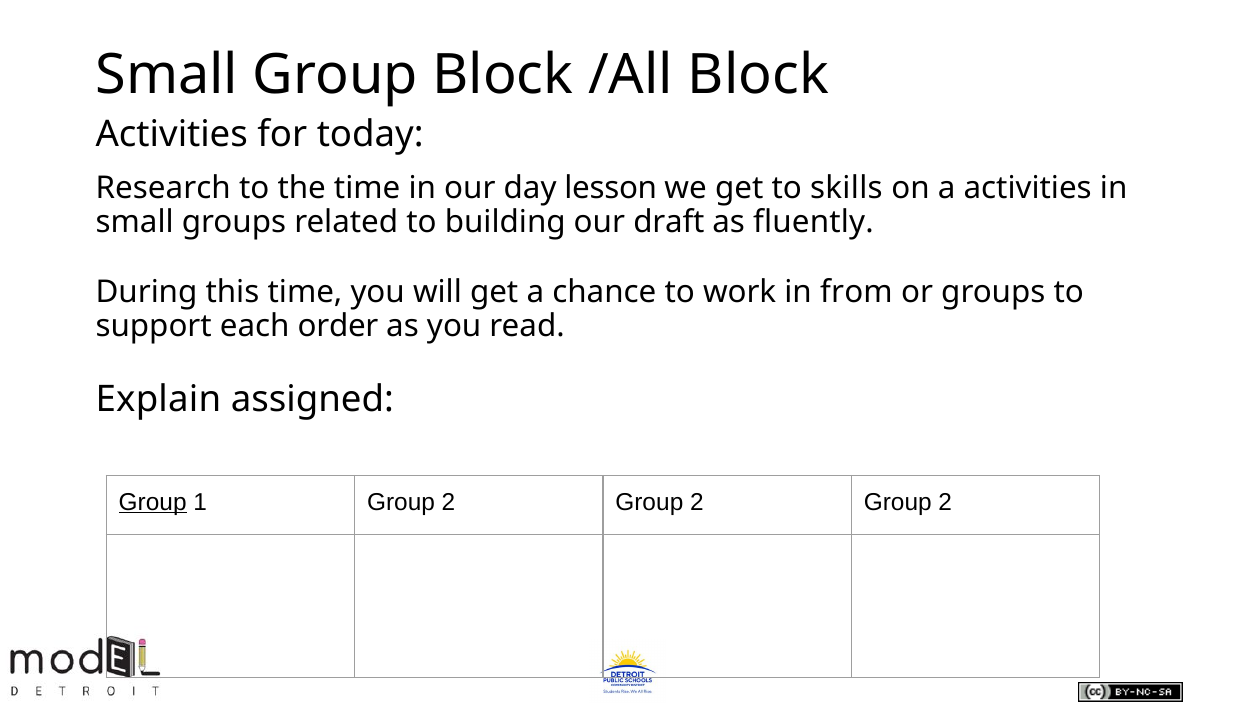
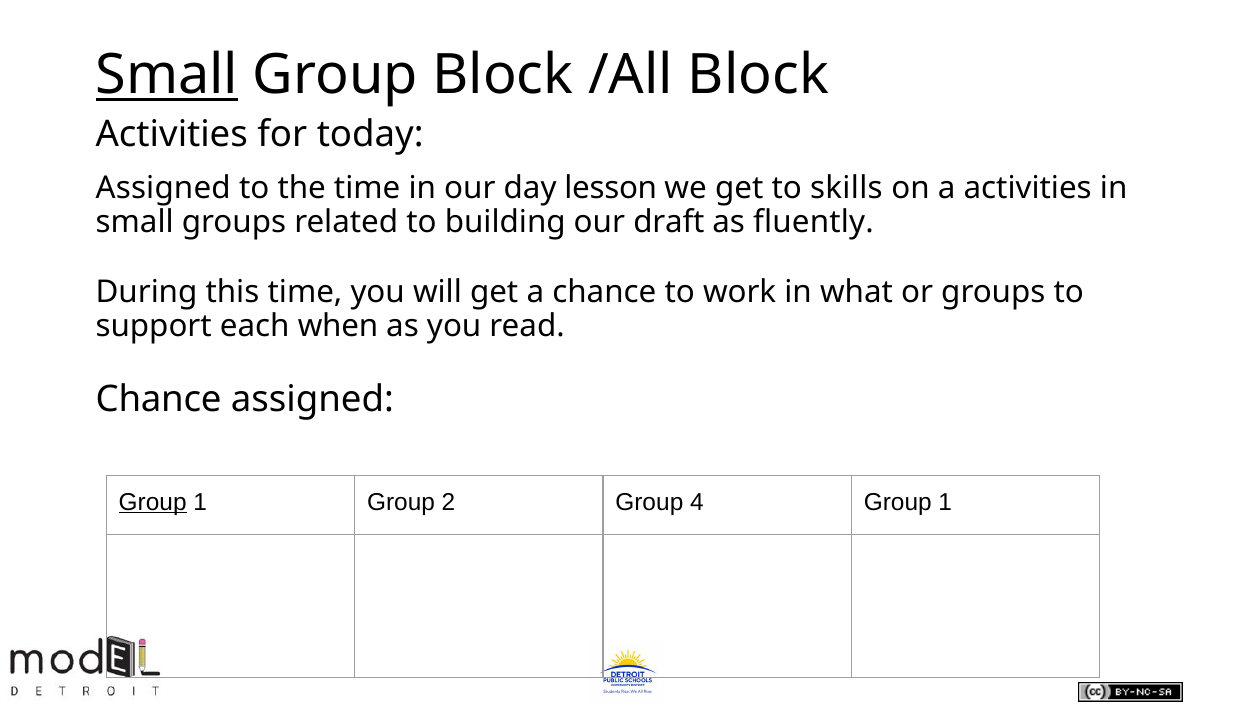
Small underline: none -> present (167, 75)
Research: Research -> Assigned (163, 188)
from: from -> what (857, 293)
order: order -> when (338, 326)
Explain: Explain -> Chance (159, 400)
2: 2 -> 4 (697, 502)
2: 2 -> 1 (945, 502)
